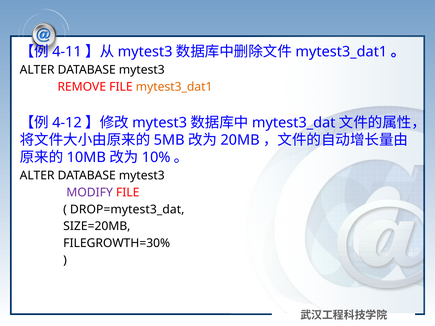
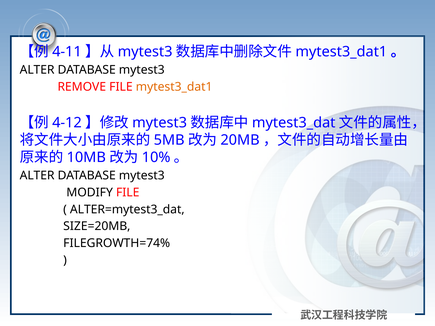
MODIFY colour: purple -> black (90, 193)
DROP=mytest3_dat: DROP=mytest3_dat -> ALTER=mytest3_dat (127, 210)
FILEGROWTH=30%: FILEGROWTH=30% -> FILEGROWTH=74% (117, 243)
